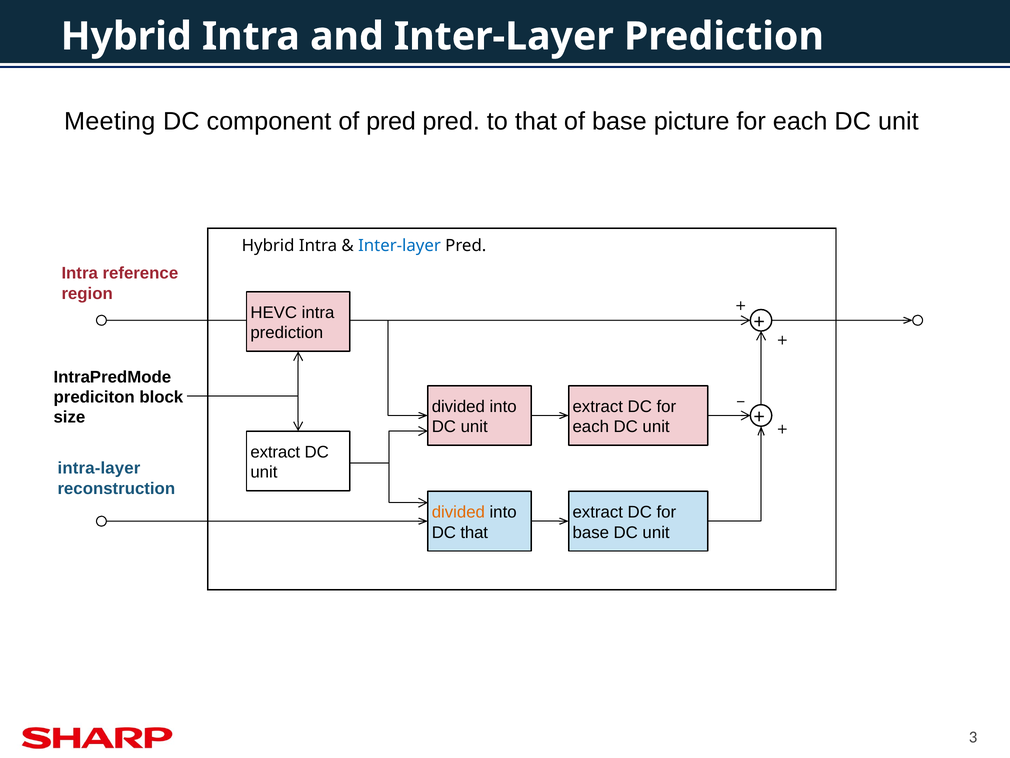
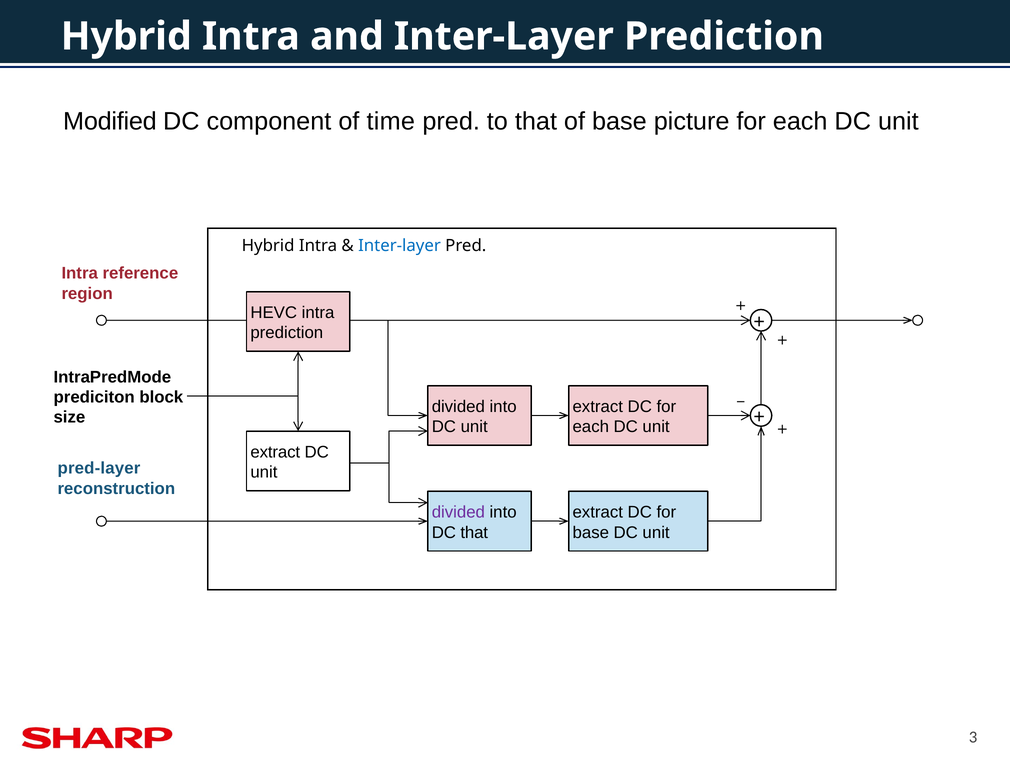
Meeting: Meeting -> Modified (110, 121)
of pred: pred -> time (391, 121)
intra-layer: intra-layer -> pred-layer (99, 468)
divided colour: orange -> purple (458, 512)
